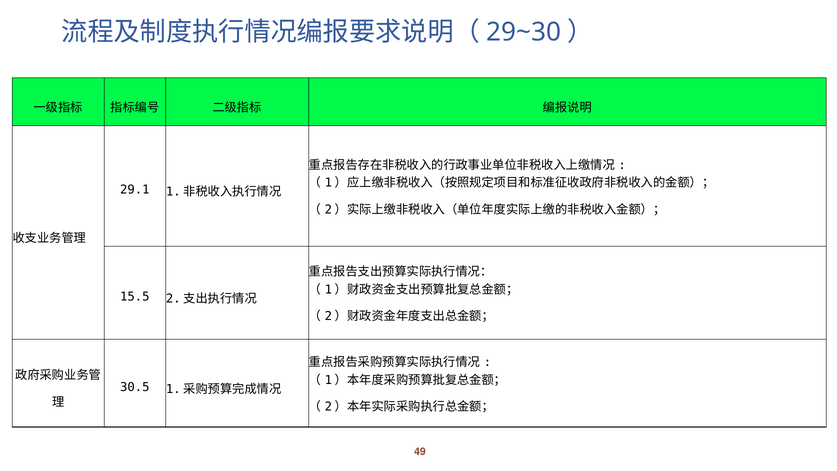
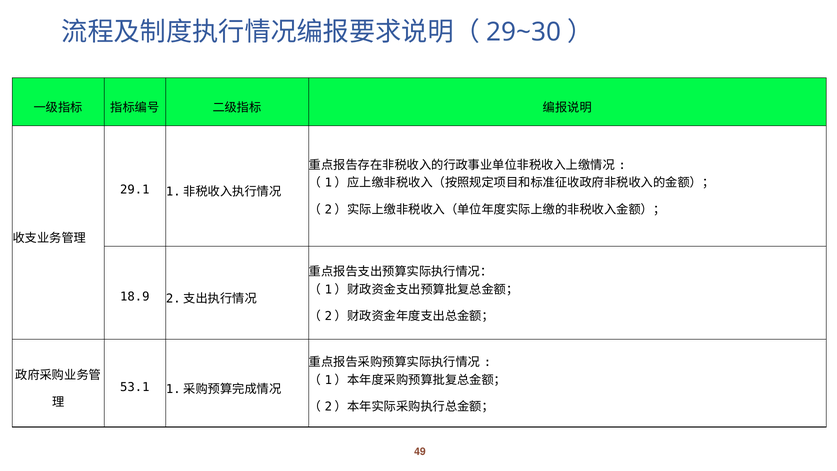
15.5: 15.5 -> 18.9 (135, 296)
30.5: 30.5 -> 53.1 (135, 387)
